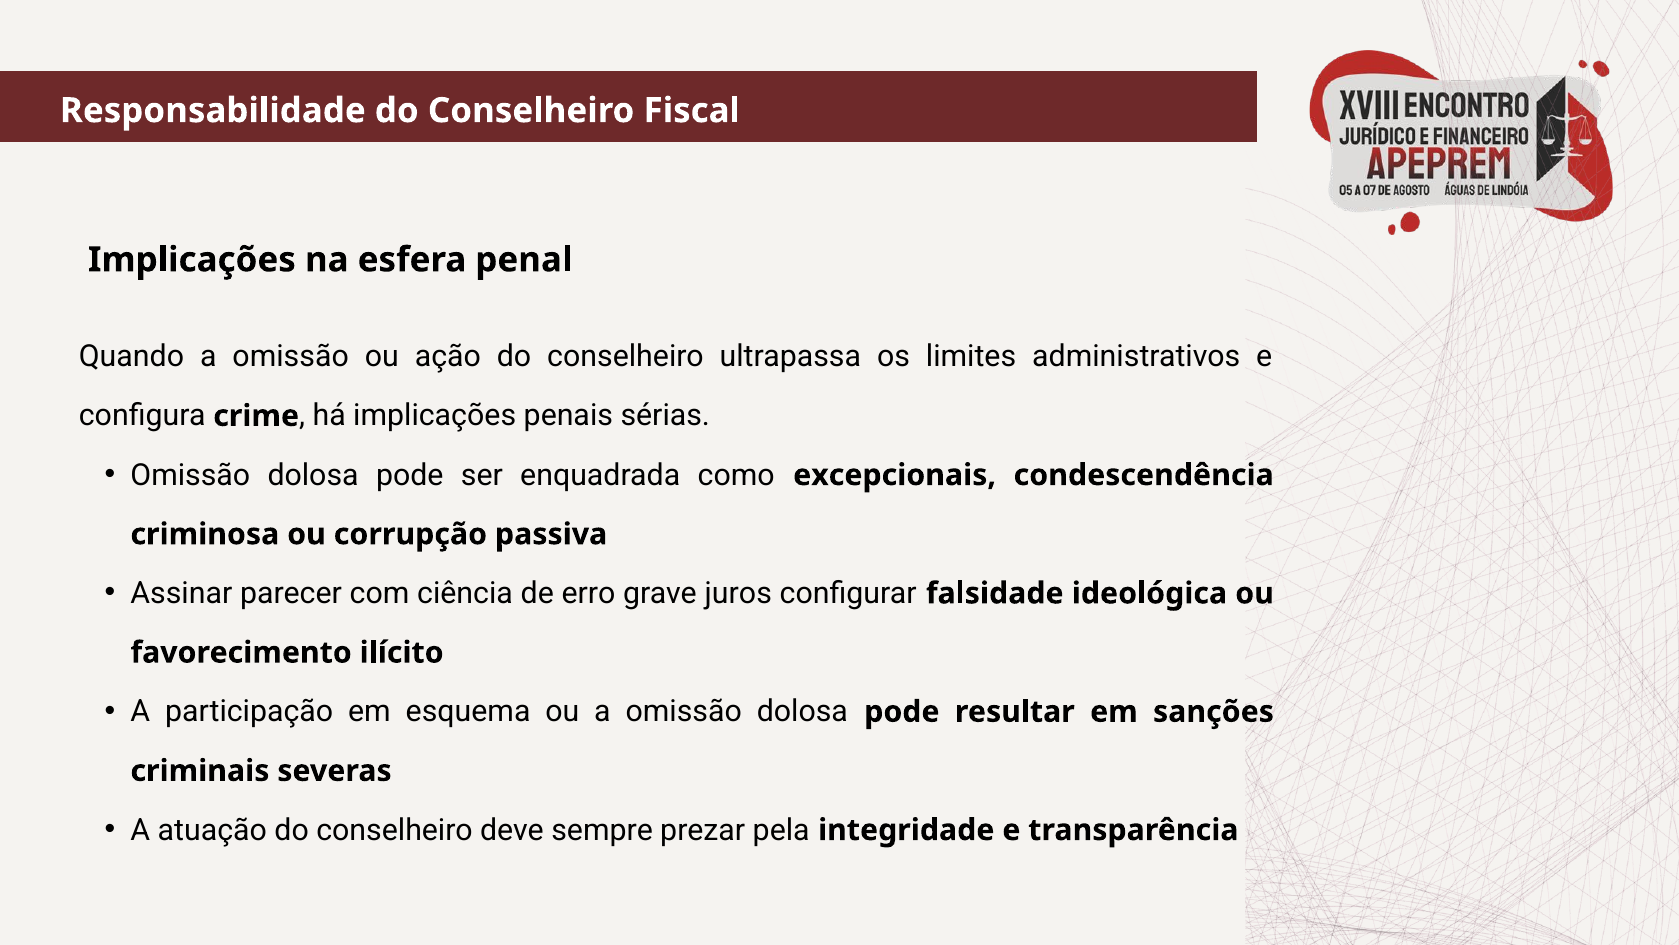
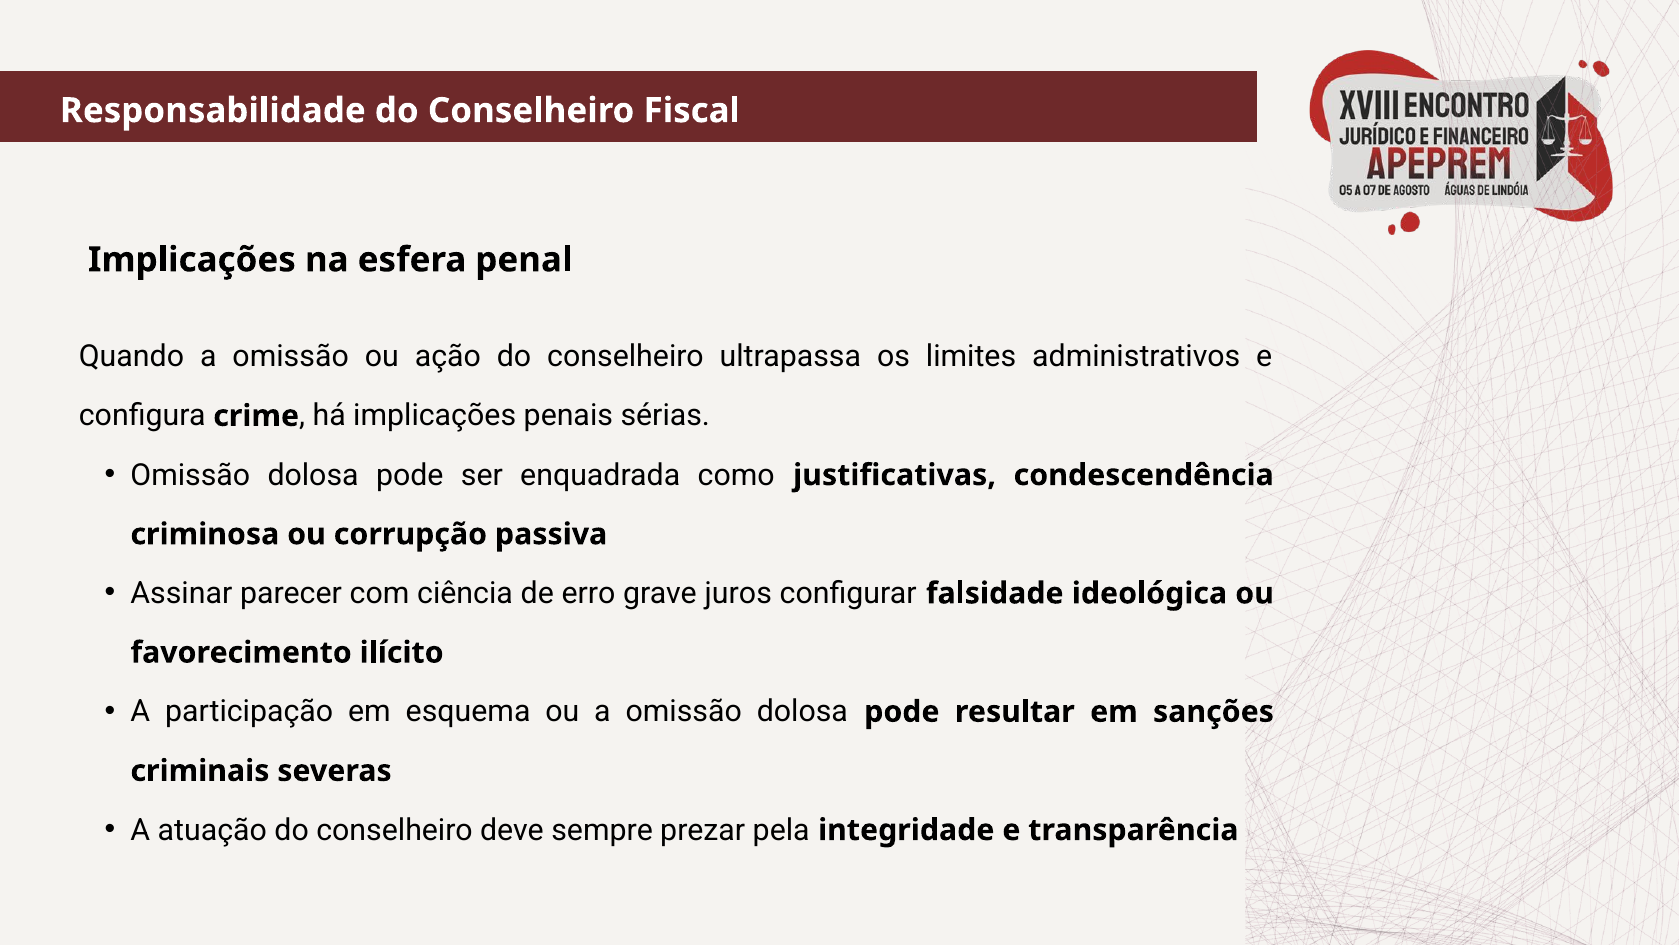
excepcionais: excepcionais -> justificativas (895, 475)
